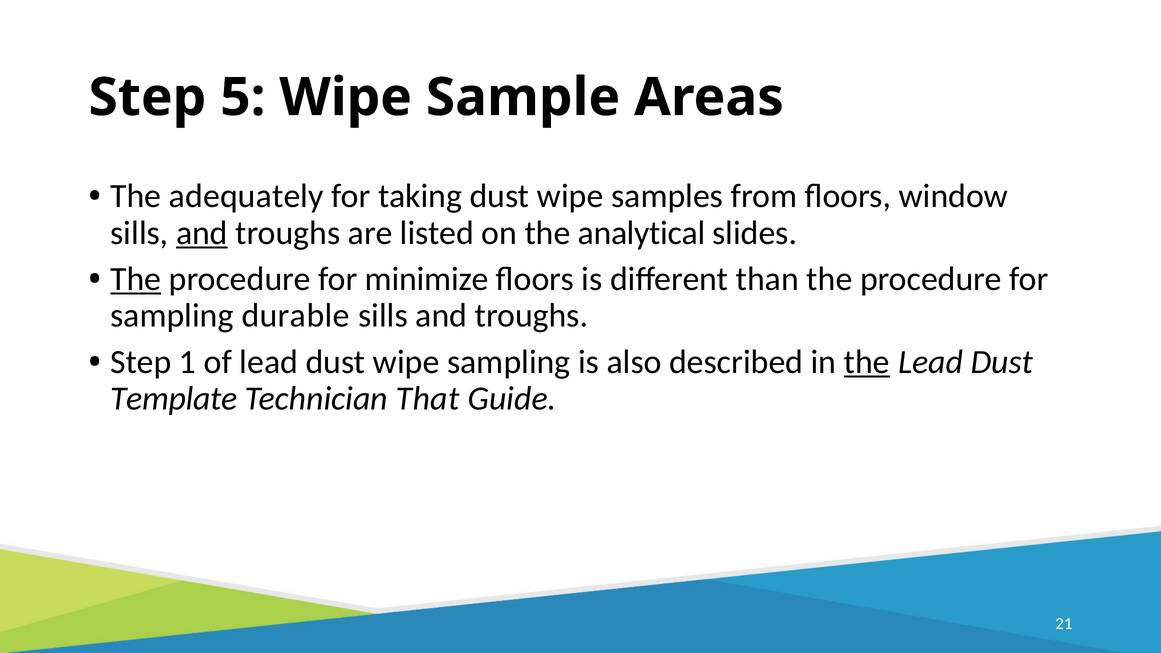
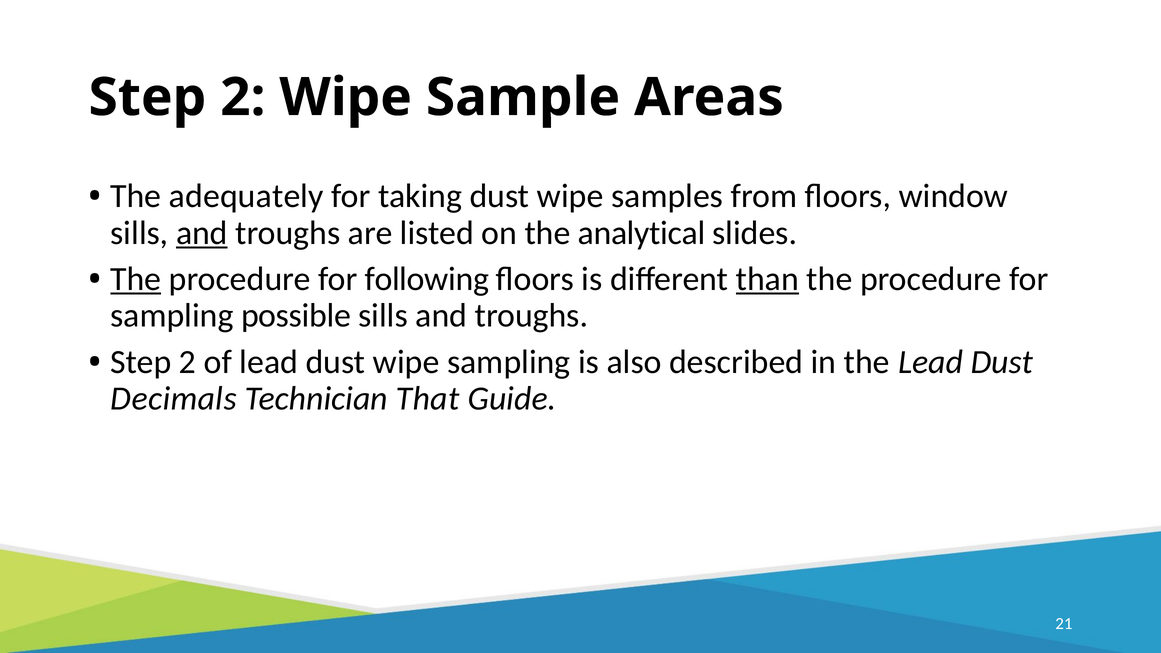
5: 5 -> 2 (243, 98)
minimize: minimize -> following (427, 279)
than underline: none -> present (767, 279)
durable: durable -> possible (296, 316)
1: 1 -> 2 (187, 362)
the underline: present -> none (867, 362)
Template: Template -> Decimals (174, 399)
